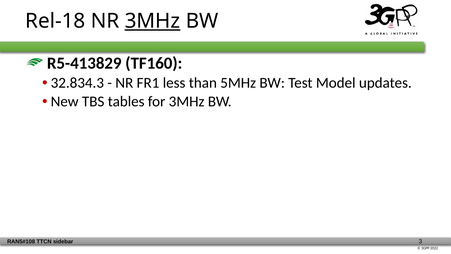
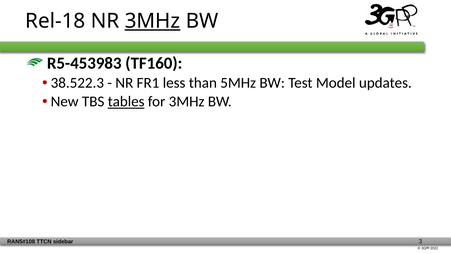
R5-413829: R5-413829 -> R5-453983 (84, 63)
32.834.3: 32.834.3 -> 38.522.3 (77, 83)
tables underline: none -> present (126, 101)
